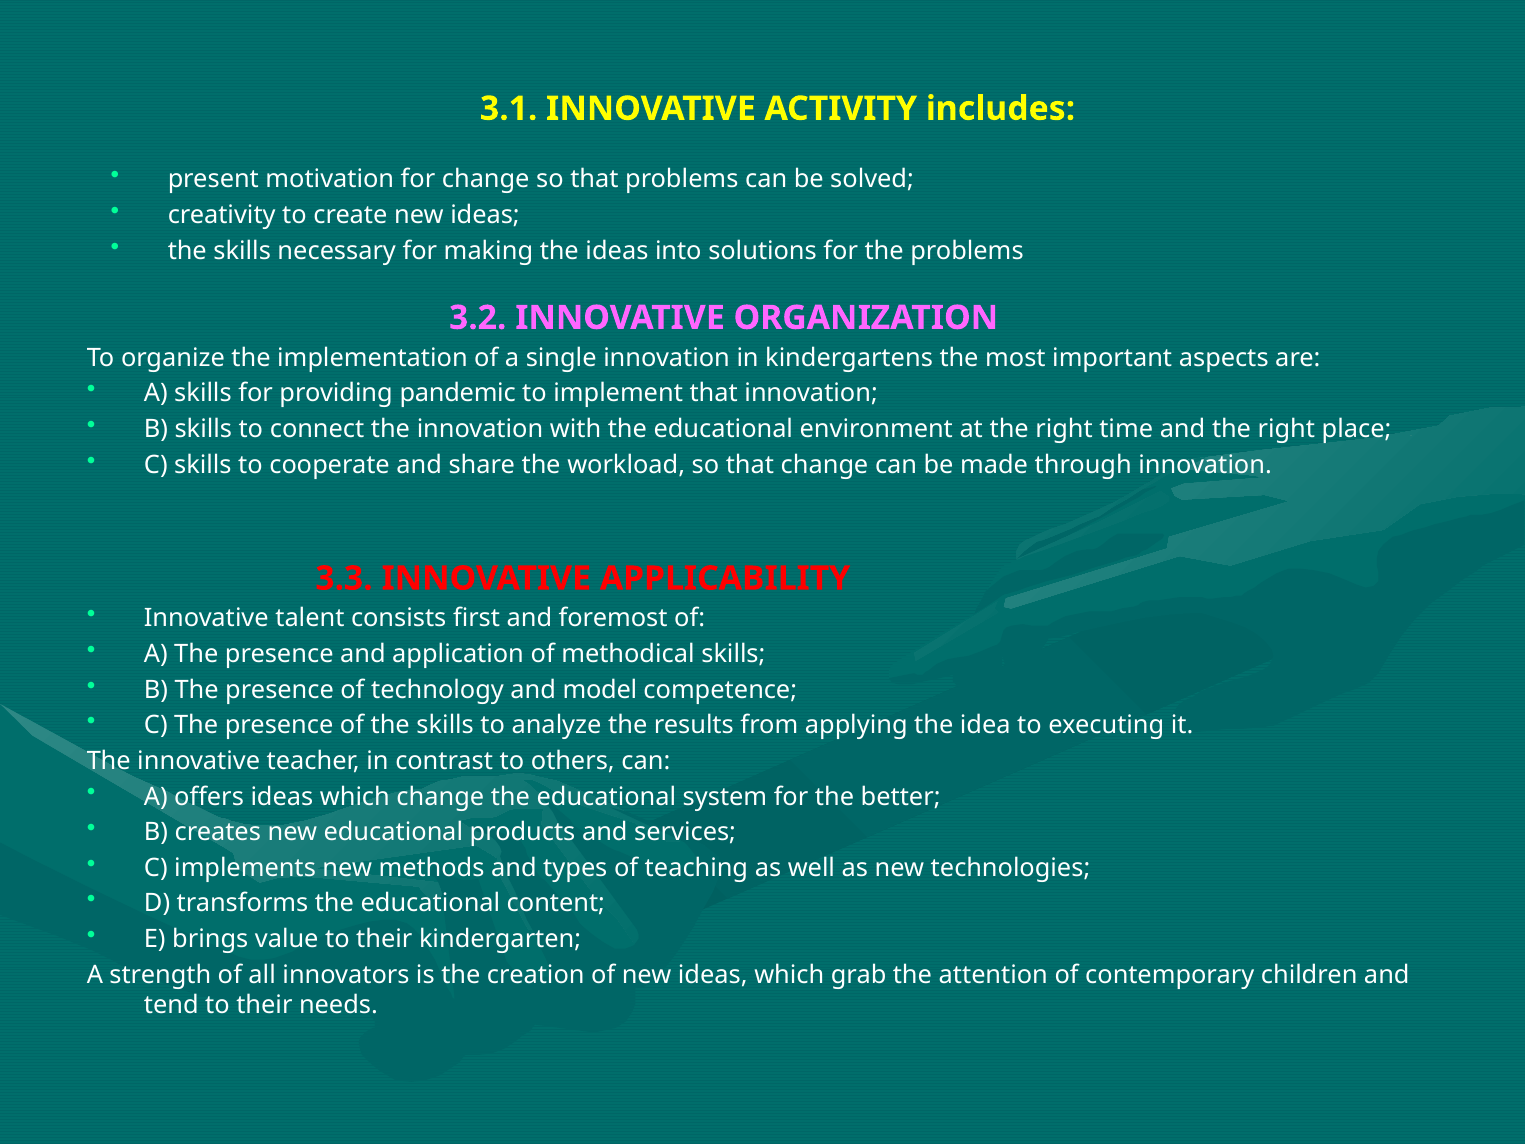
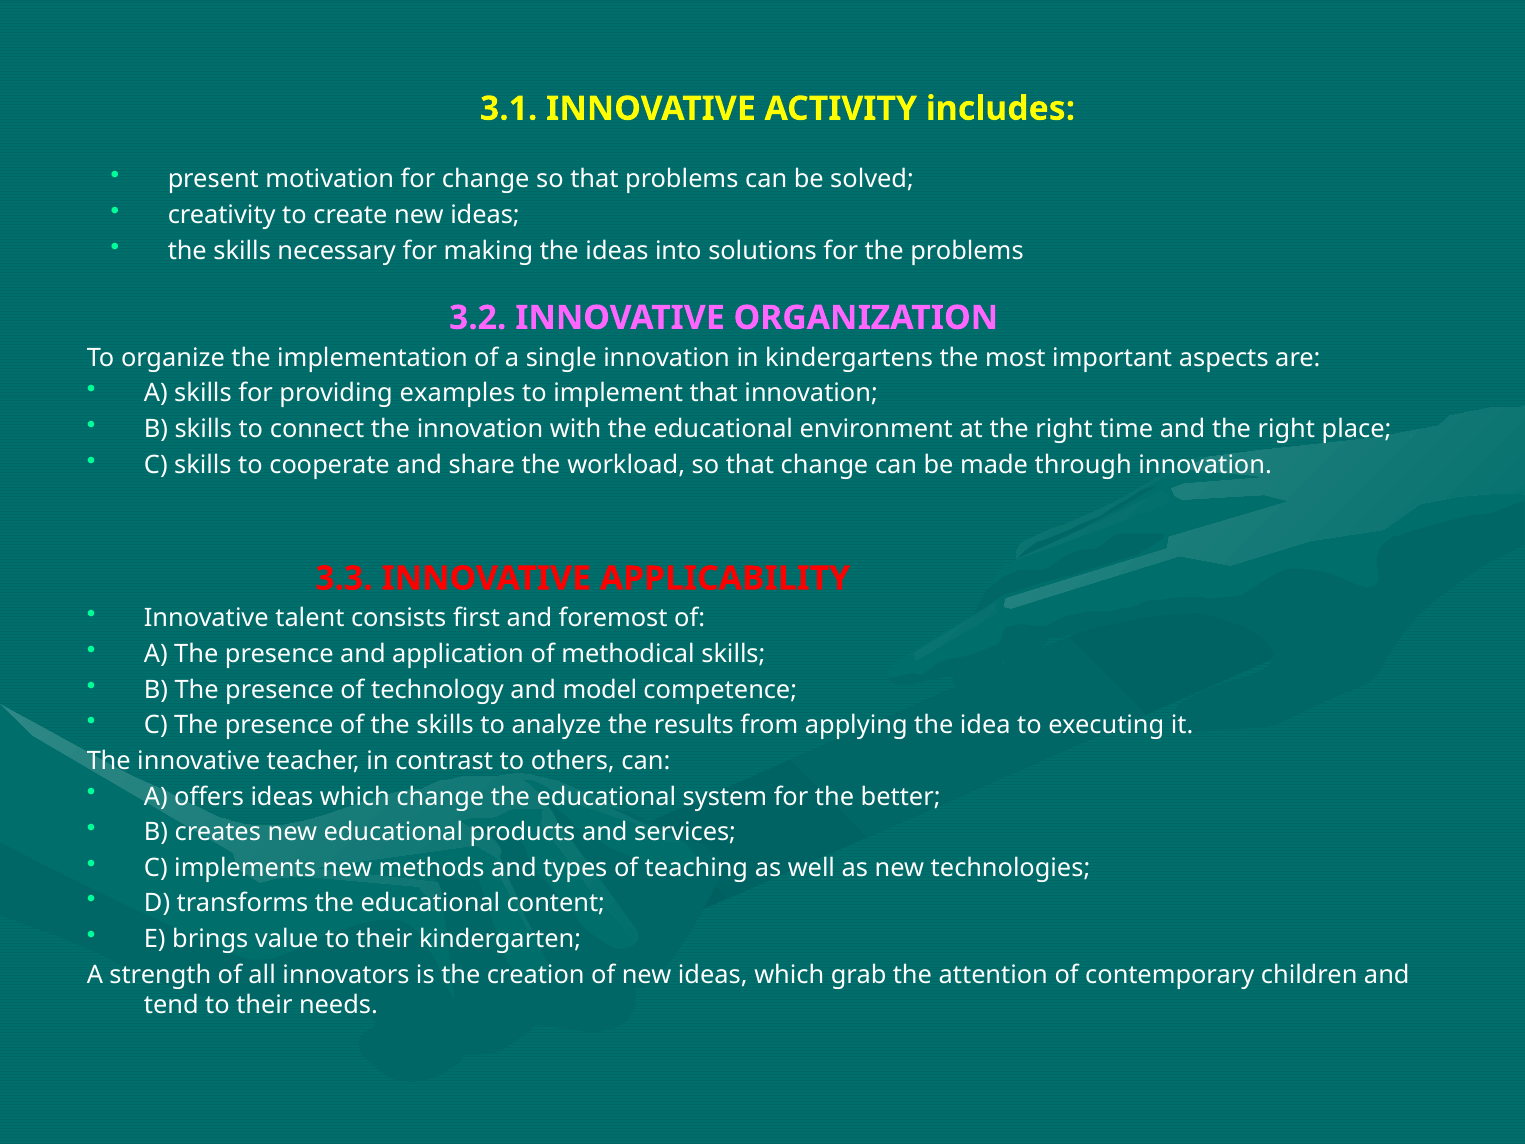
pandemic: pandemic -> examples (457, 393)
